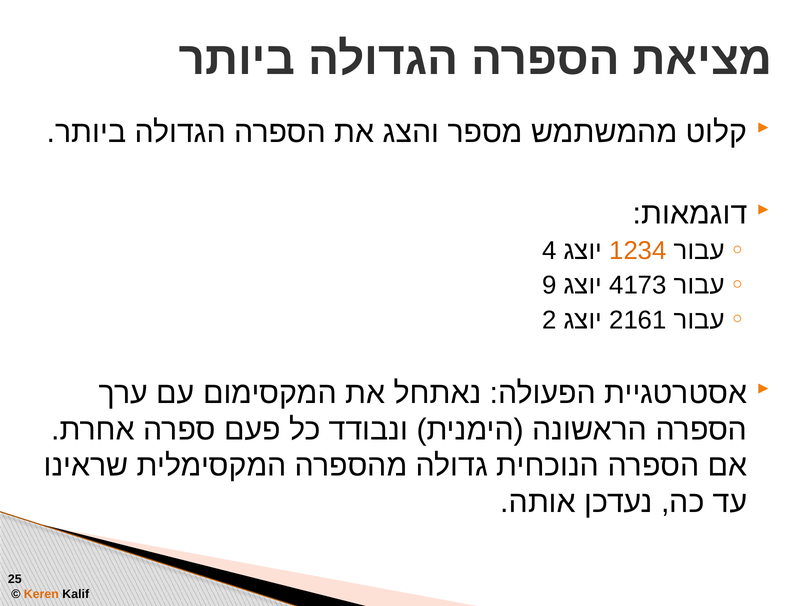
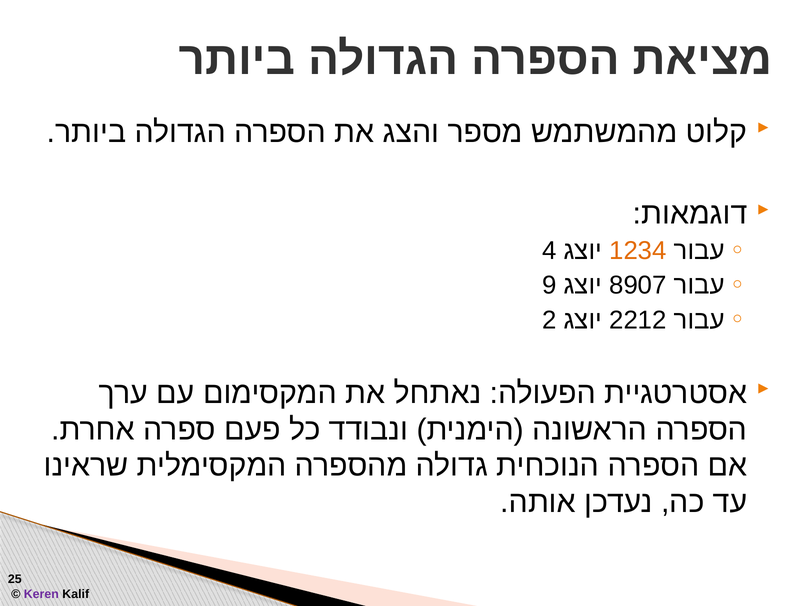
4173: 4173 -> 8907 (638, 285)
2161: 2161 -> 2212 (638, 320)
Keren colour: orange -> purple (41, 594)
